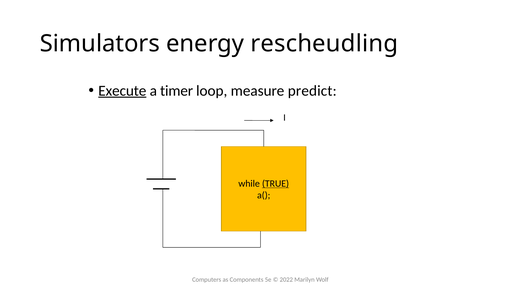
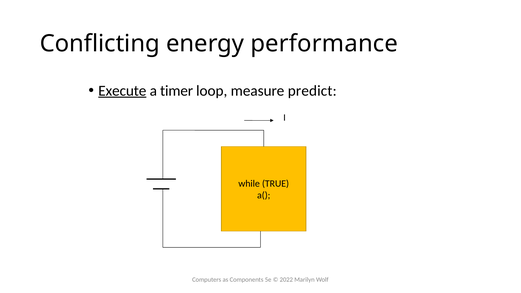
Simulators: Simulators -> Conflicting (100, 44)
rescheudling: rescheudling -> performance (324, 44)
TRUE underline: present -> none (276, 184)
